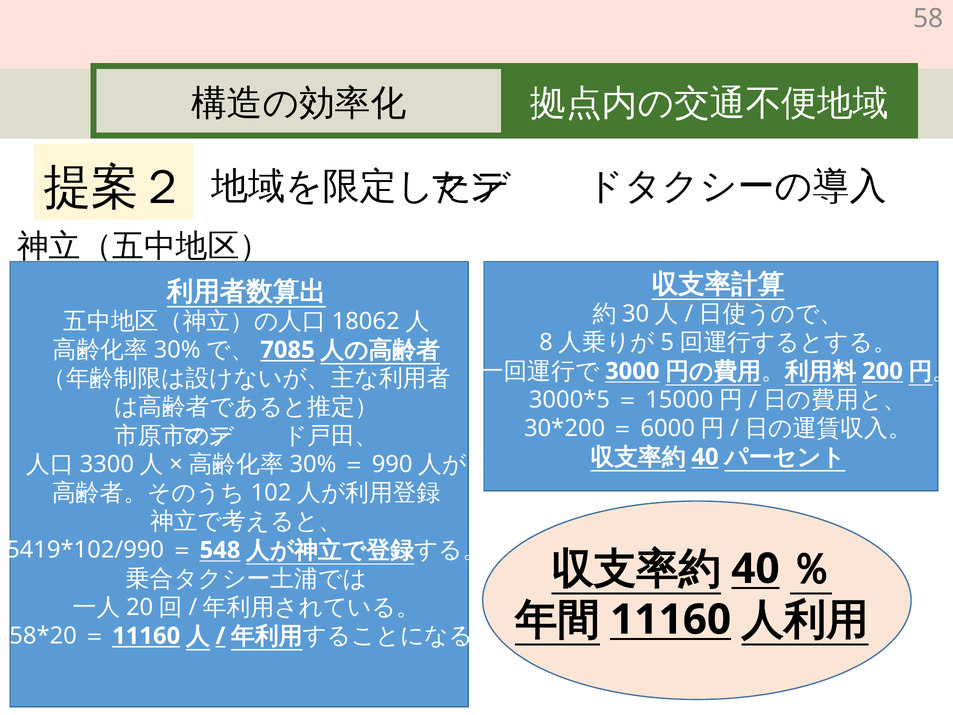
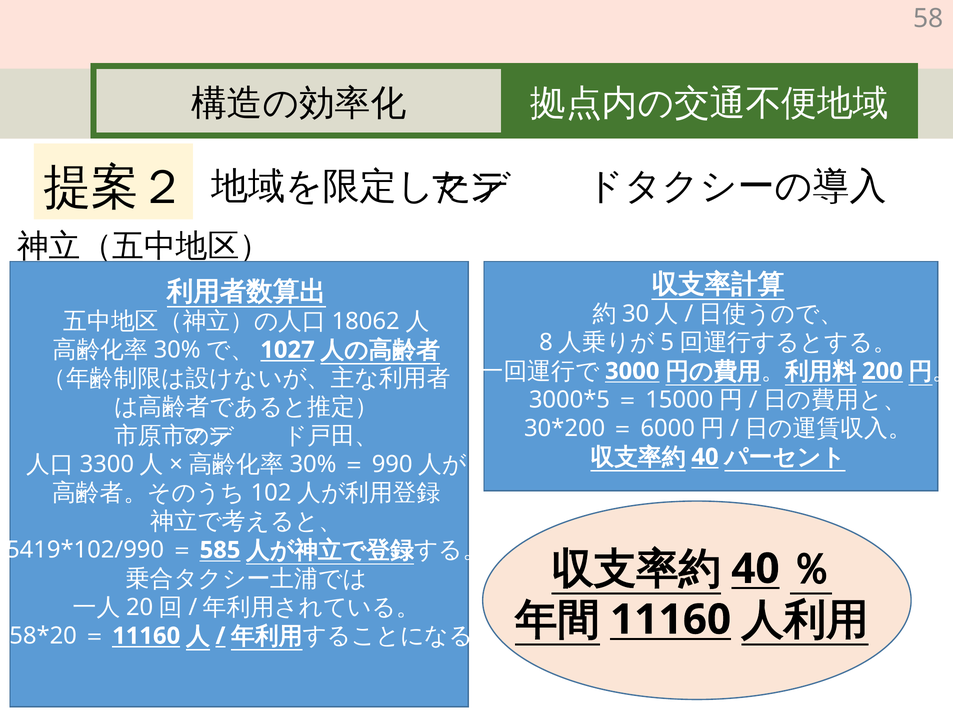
7085: 7085 -> 1027 (287, 350)
548: 548 -> 585 (220, 550)
